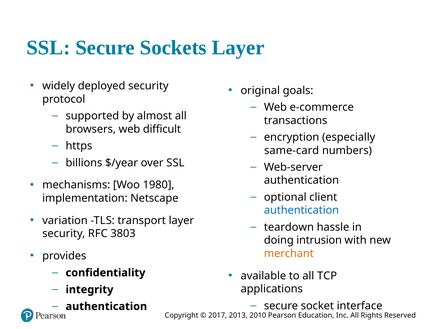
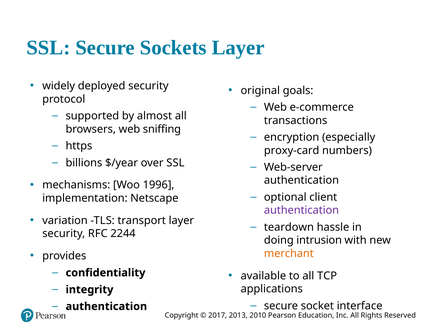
difficult: difficult -> sniffing (162, 129)
same-card: same-card -> proxy-card (292, 151)
1980: 1980 -> 1996 (159, 185)
authentication colour: blue -> purple (301, 211)
3803: 3803 -> 2244 (123, 234)
